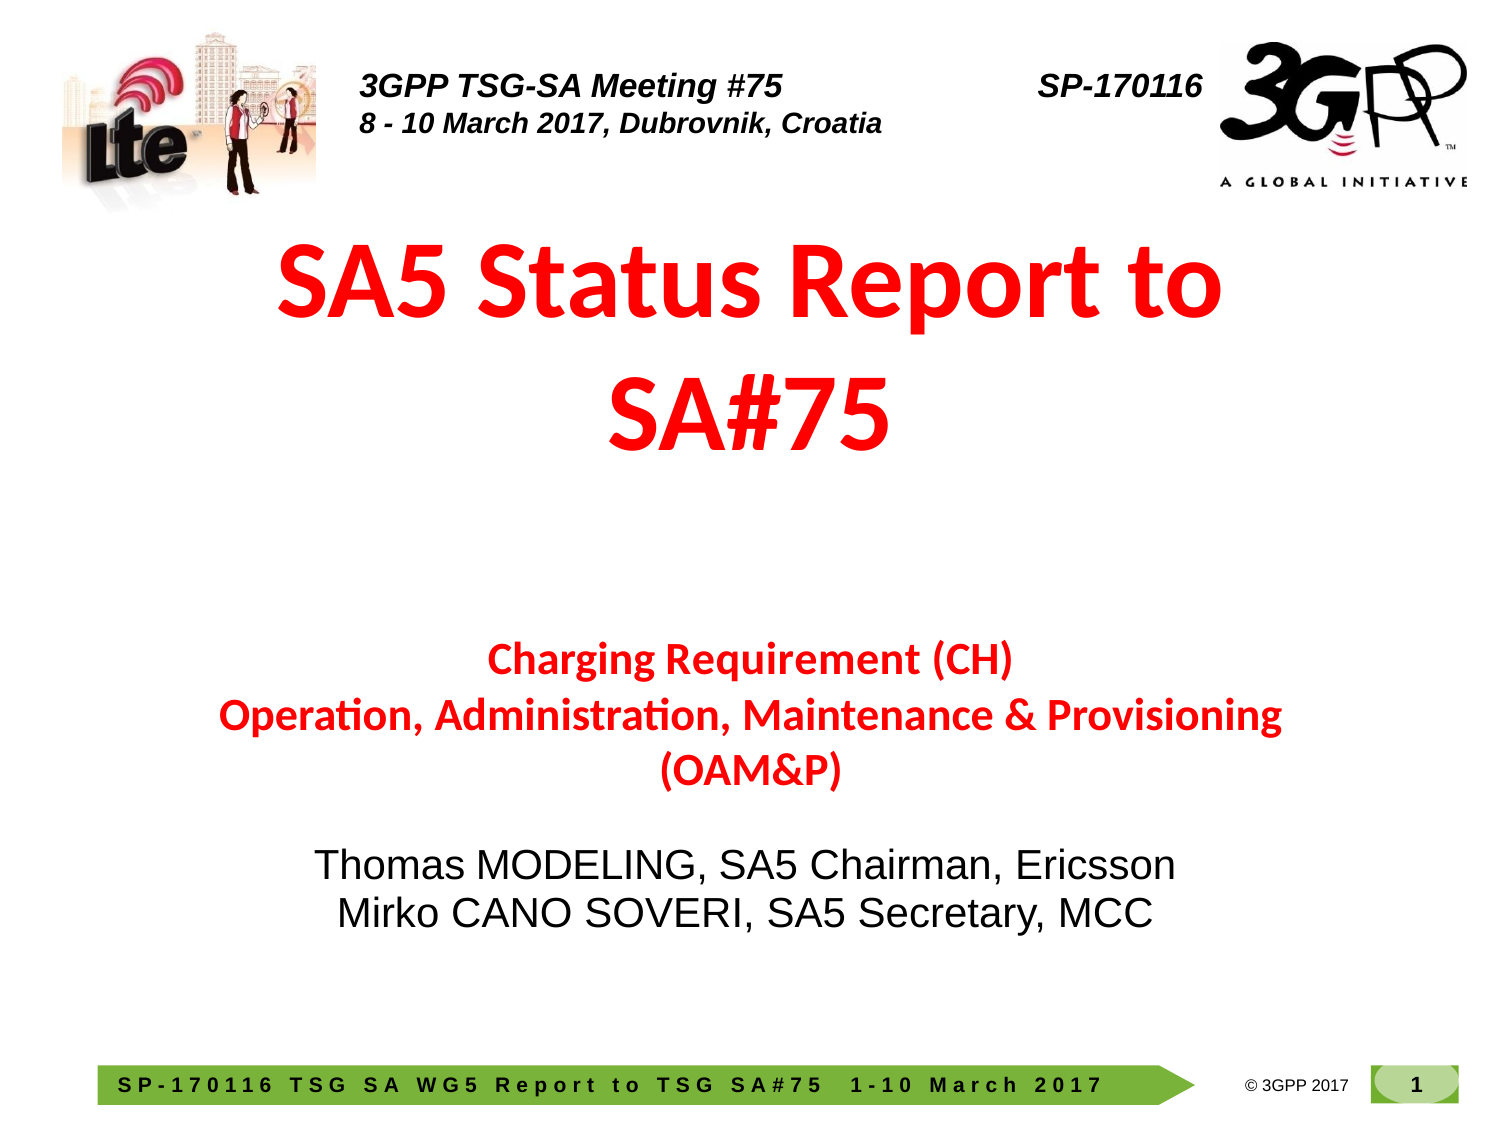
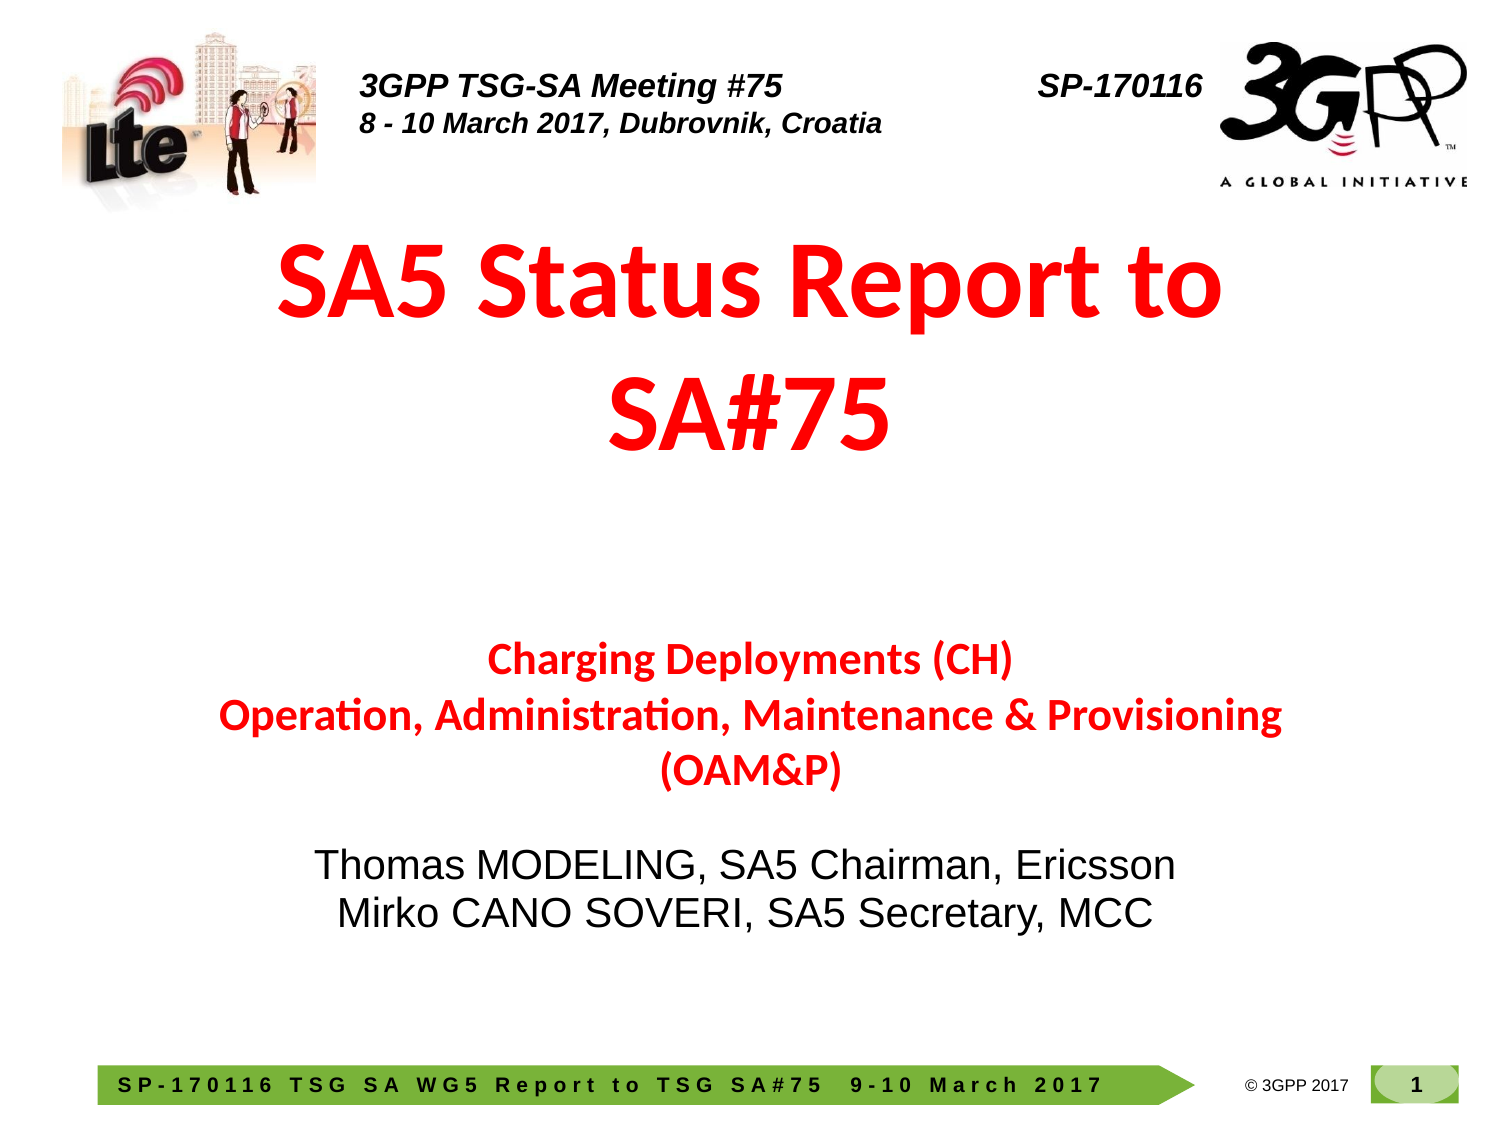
Requirement: Requirement -> Deployments (793, 660)
1: 1 -> 9 (856, 1086)
